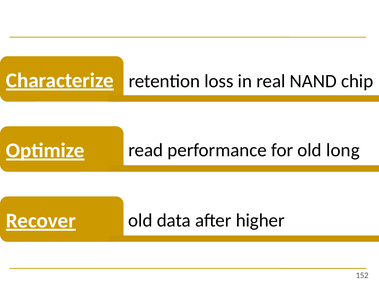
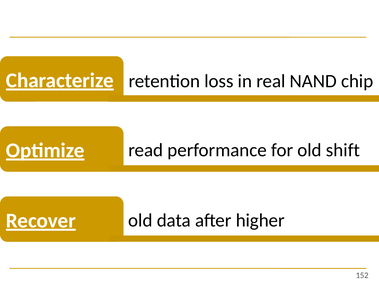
long: long -> shift (343, 150)
